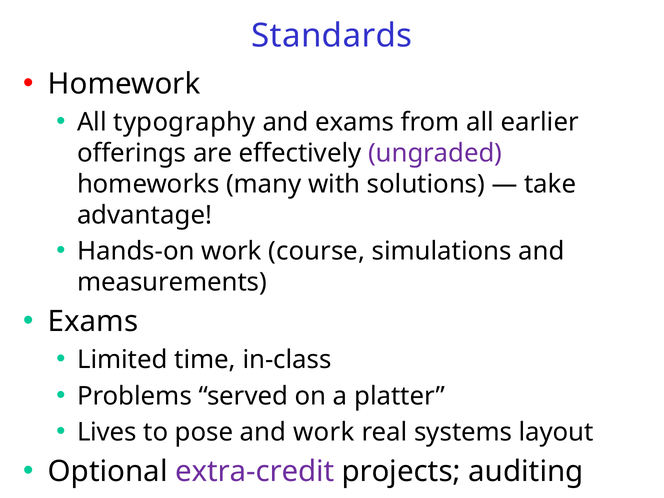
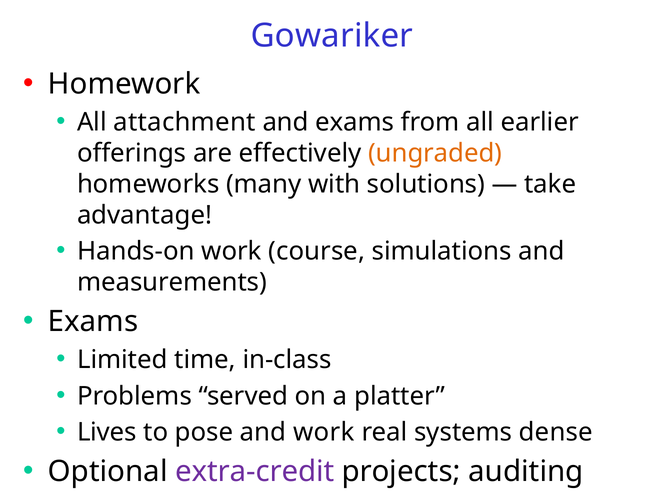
Standards: Standards -> Gowariker (332, 36)
typography: typography -> attachment (185, 122)
ungraded colour: purple -> orange (435, 153)
layout: layout -> dense (556, 432)
